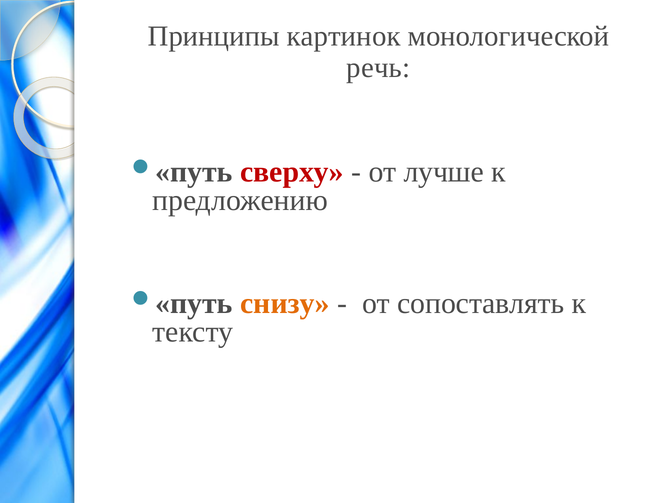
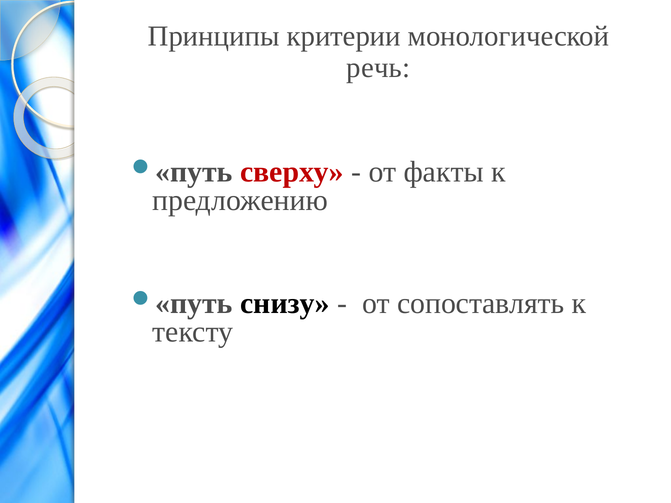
картинок: картинок -> критерии (344, 36)
лучше: лучше -> факты (444, 172)
снизу colour: orange -> black (285, 303)
